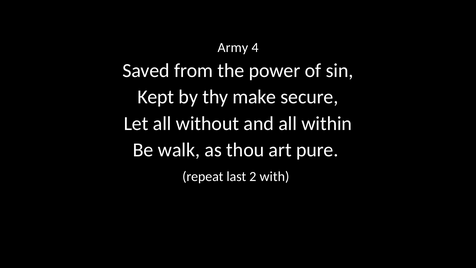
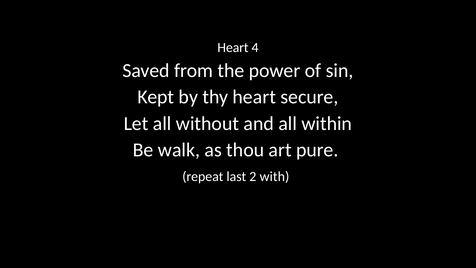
Army: Army -> Heart (233, 48)
thy make: make -> heart (254, 97)
